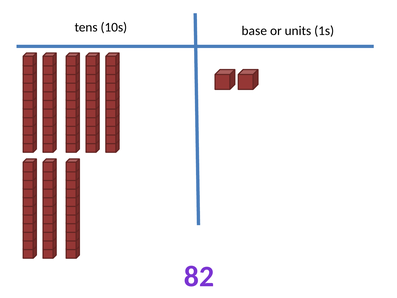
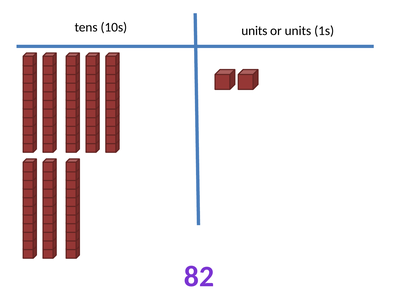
10s base: base -> units (254, 31)
